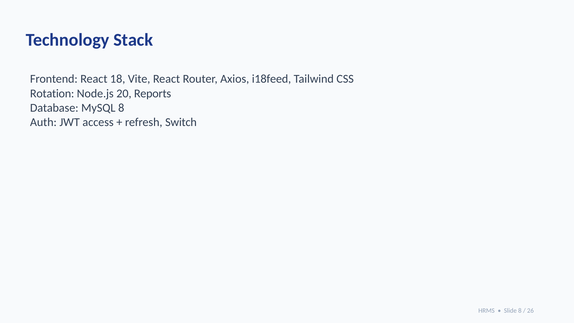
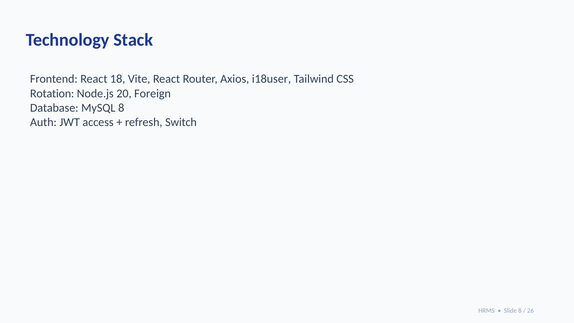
i18feed: i18feed -> i18user (271, 79)
Reports: Reports -> Foreign (153, 93)
